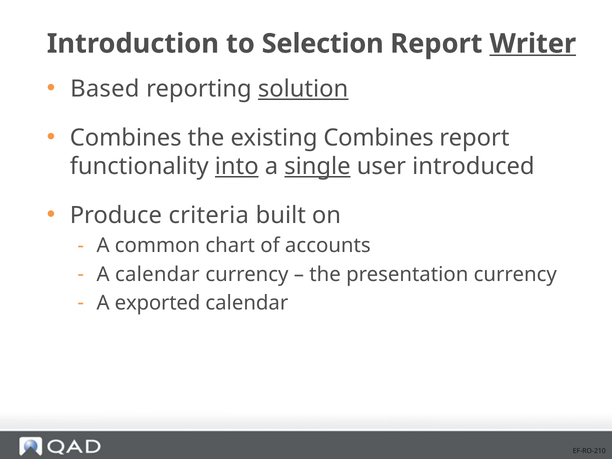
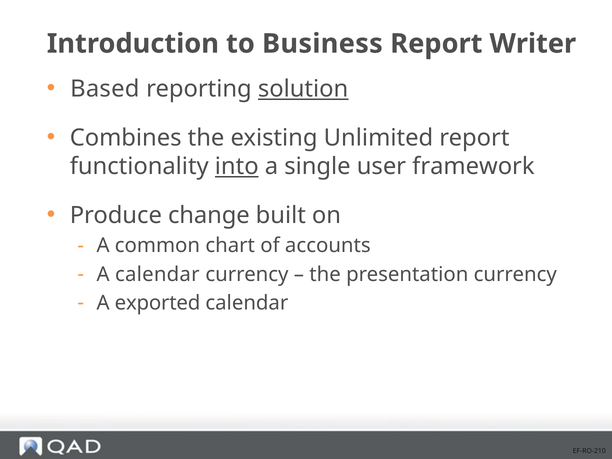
Selection: Selection -> Business (322, 44)
Writer underline: present -> none (533, 44)
existing Combines: Combines -> Unlimited (378, 138)
single underline: present -> none (317, 166)
introduced: introduced -> framework (473, 166)
criteria: criteria -> change (209, 215)
